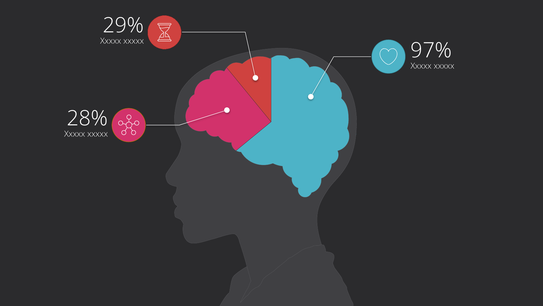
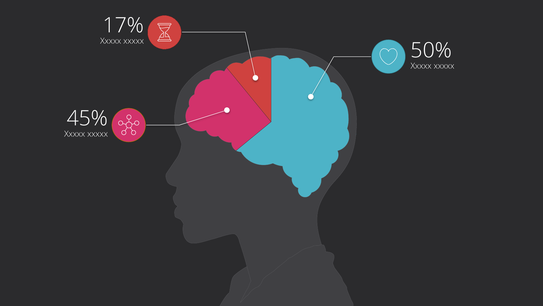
29%: 29% -> 17% (123, 26)
97%: 97% -> 50% (431, 50)
28%: 28% -> 45% (87, 118)
